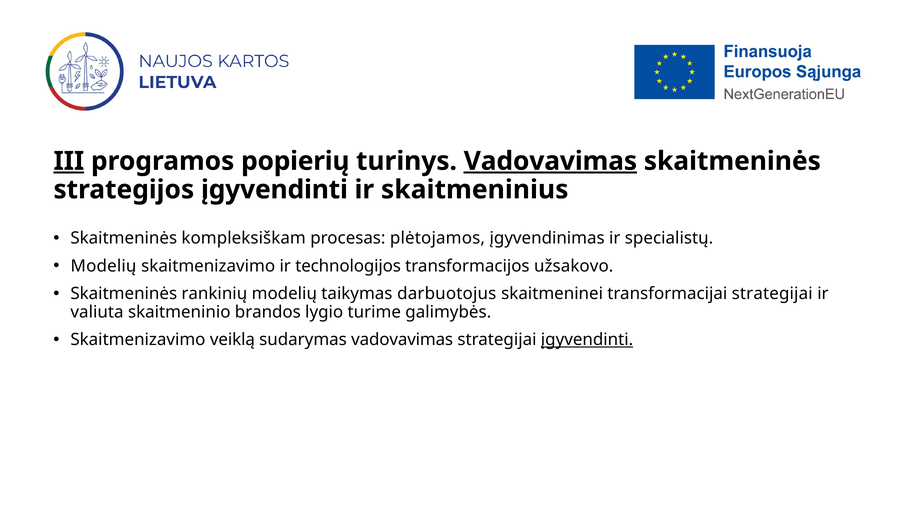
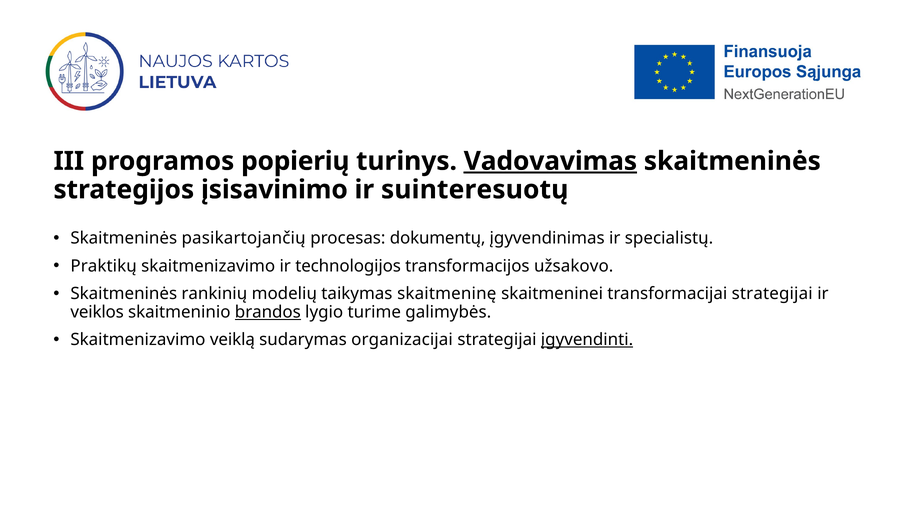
III underline: present -> none (69, 161)
strategijos įgyvendinti: įgyvendinti -> įsisavinimo (274, 189)
skaitmeninius: skaitmeninius -> suinteresuotų (475, 189)
kompleksiškam: kompleksiškam -> pasikartojančių (244, 238)
plėtojamos: plėtojamos -> dokumentų (438, 238)
Modelių: Modelių -> Praktikų (104, 266)
darbuotojus: darbuotojus -> skaitmeninę (447, 293)
valiuta: valiuta -> veiklos (97, 312)
brandos underline: none -> present (268, 312)
sudarymas vadovavimas: vadovavimas -> organizacijai (402, 339)
